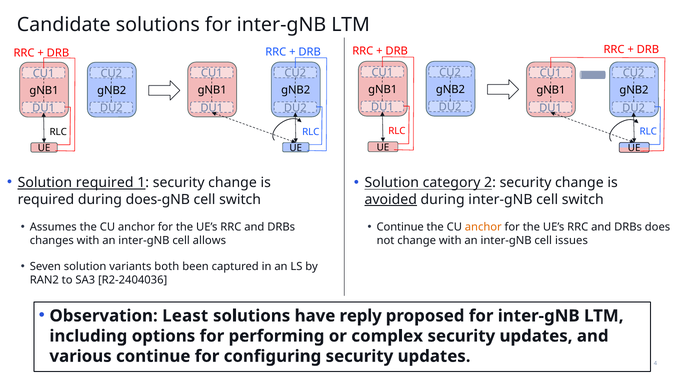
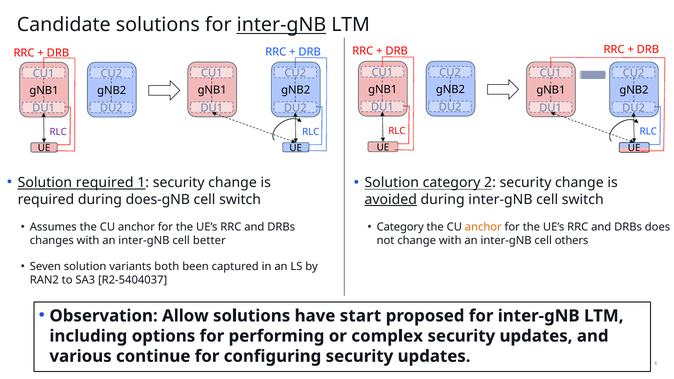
inter-gNB underline: none -> present (281, 25)
RLC colour: black -> purple (58, 132)
Continue: Continue -> Category (400, 227)
allows: allows -> better (209, 241)
issues: issues -> others (572, 241)
R2-2404036: R2-2404036 -> R2-5404037 (133, 280)
Least: Least -> Allow (185, 316)
reply: reply -> start (360, 316)
